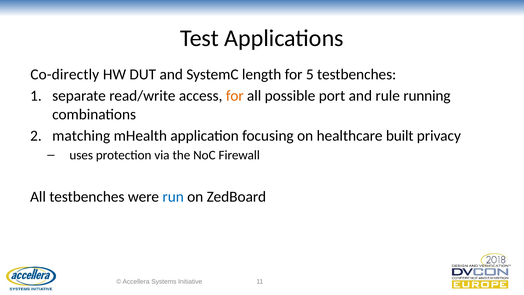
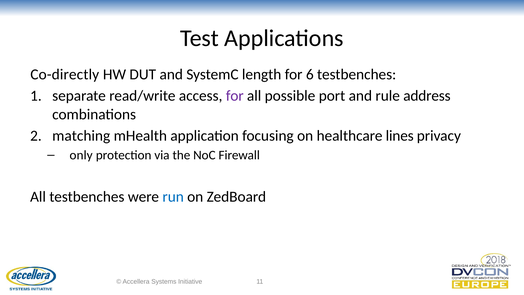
5: 5 -> 6 (310, 74)
for colour: orange -> purple (235, 96)
running: running -> address (427, 96)
built: built -> lines (400, 136)
uses: uses -> only (81, 155)
